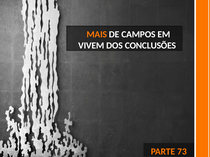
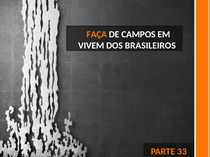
MAIS: MAIS -> FAÇA (97, 34)
CONCLUSÕES: CONCLUSÕES -> BRASILEIROS (150, 46)
73: 73 -> 33 (182, 152)
